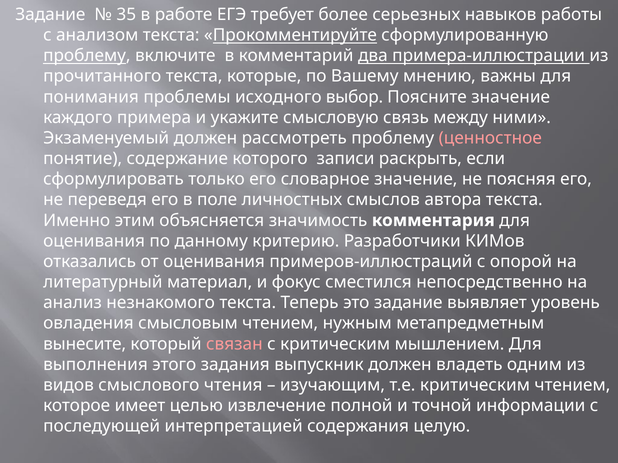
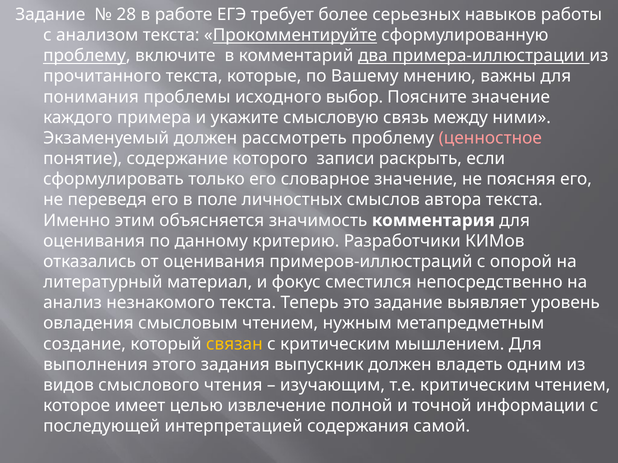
35: 35 -> 28 (126, 15)
вынесите: вынесите -> создание (85, 344)
связан colour: pink -> yellow (234, 344)
целую: целую -> самой (442, 427)
